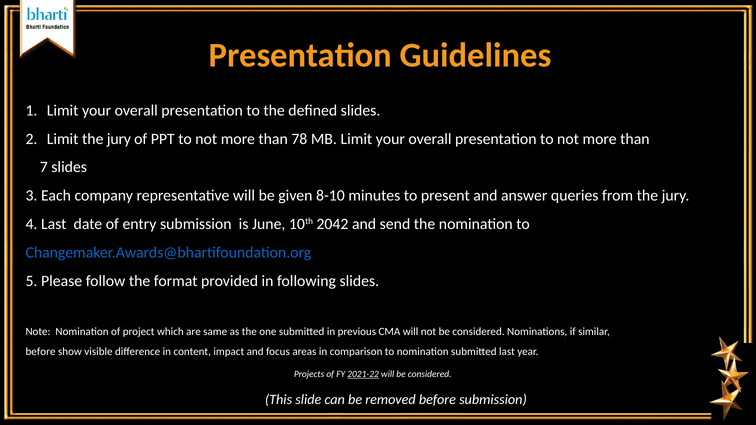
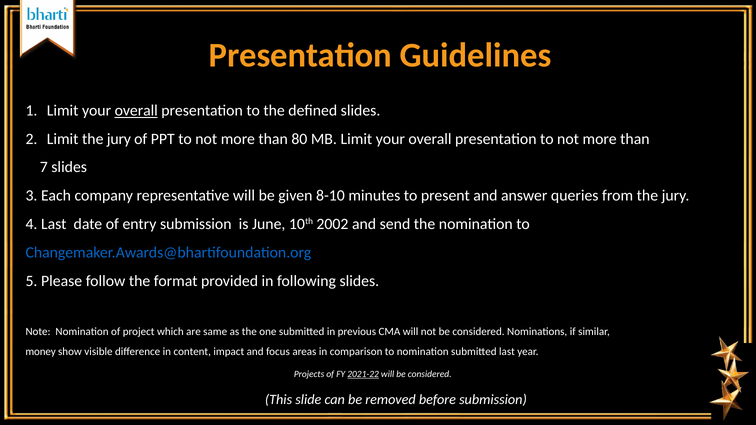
overall underline: none -> present (136, 111)
78: 78 -> 80 (299, 139)
2042: 2042 -> 2002 (332, 224)
before: before -> money (41, 352)
